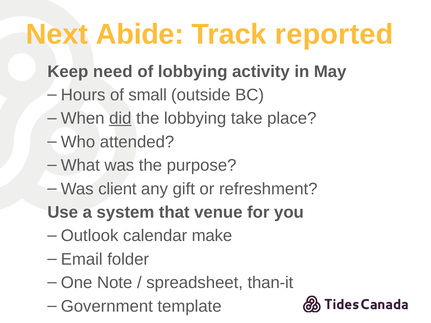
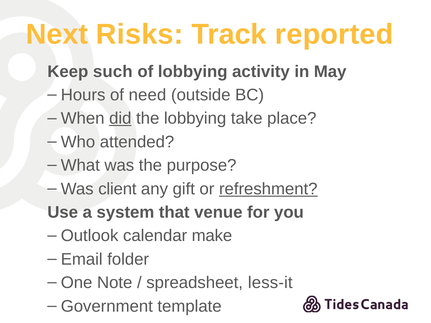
Abide: Abide -> Risks (140, 34)
need: need -> such (113, 72)
small: small -> need (147, 95)
refreshment underline: none -> present (268, 189)
than-it: than-it -> less-it (270, 283)
